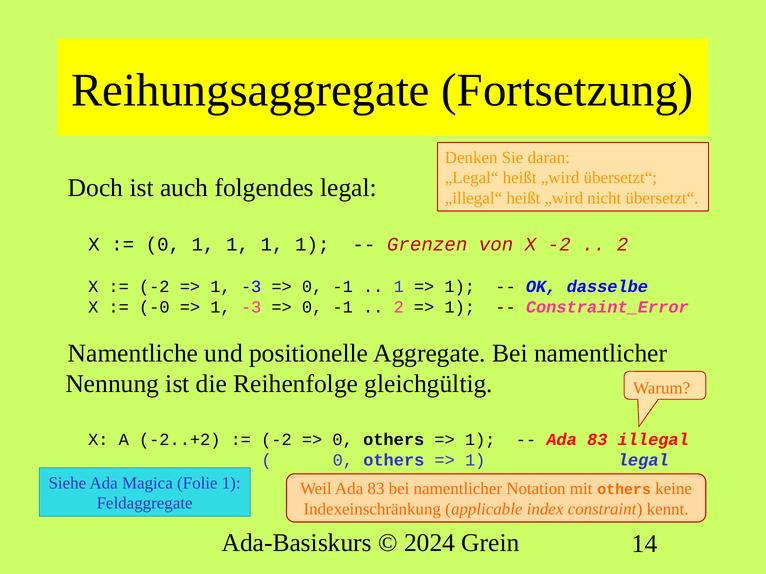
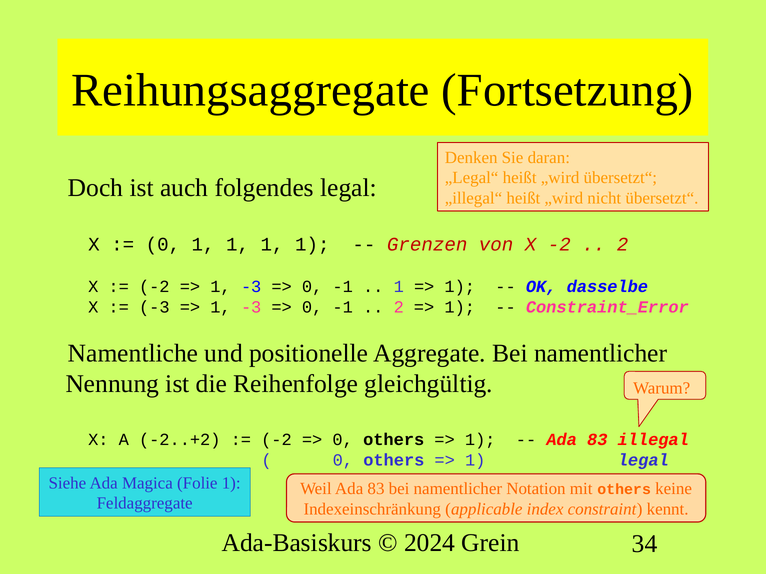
-0: -0 -> -3 (154, 307)
14: 14 -> 34 (645, 544)
